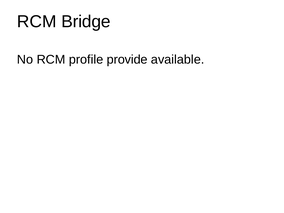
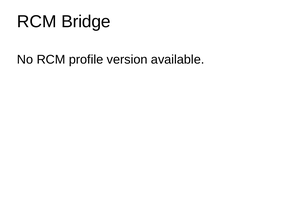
provide: provide -> version (127, 60)
